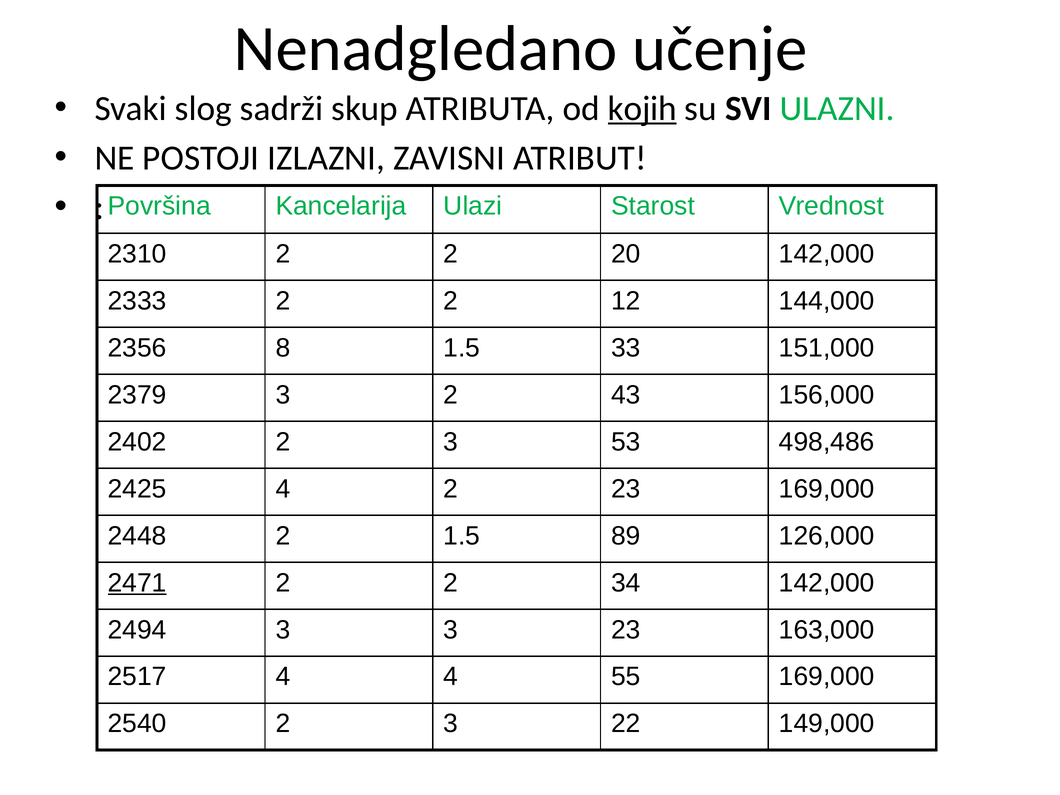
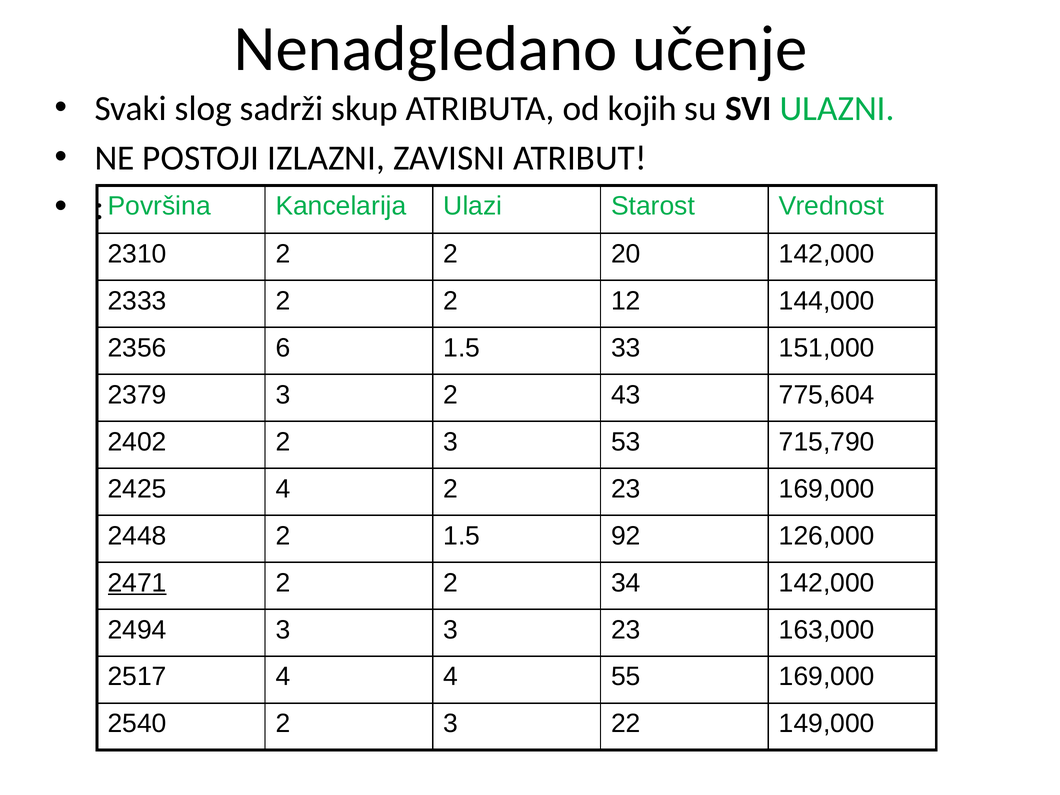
kojih underline: present -> none (642, 108)
8: 8 -> 6 (283, 348)
156,000: 156,000 -> 775,604 (827, 395)
498,486: 498,486 -> 715,790 (827, 442)
89: 89 -> 92 (626, 536)
